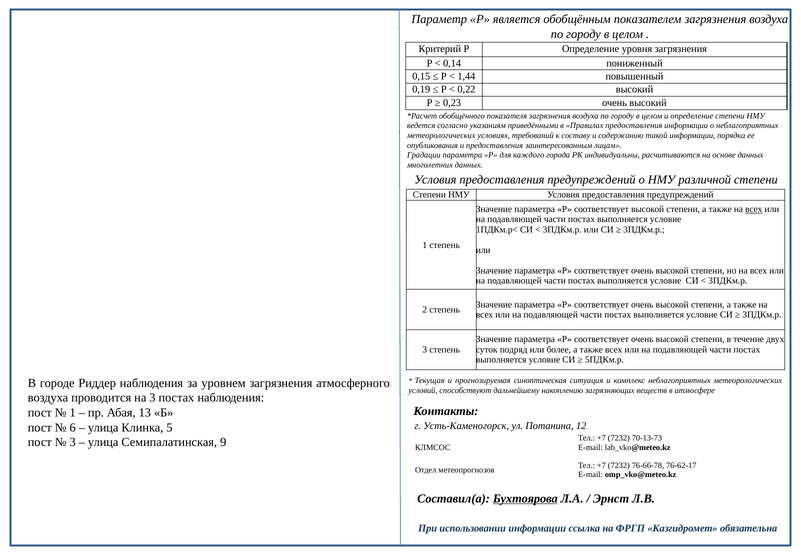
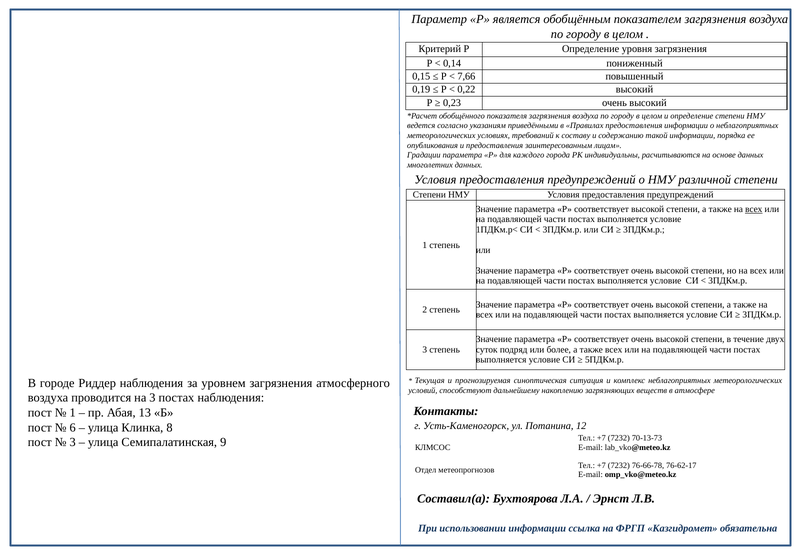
1,44: 1,44 -> 7,66 (466, 76)
5: 5 -> 8 (169, 427)
Бухтоярова underline: present -> none (525, 498)
